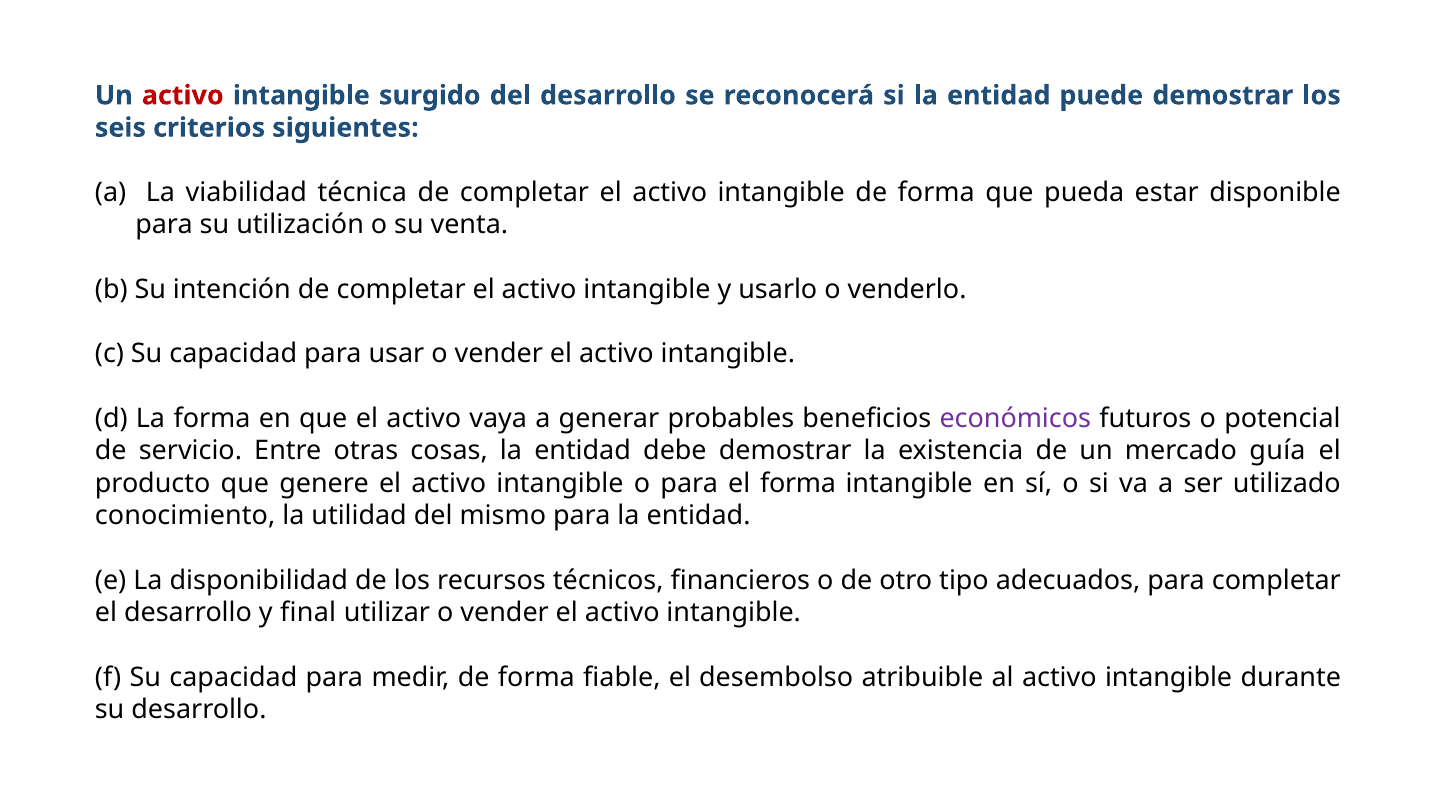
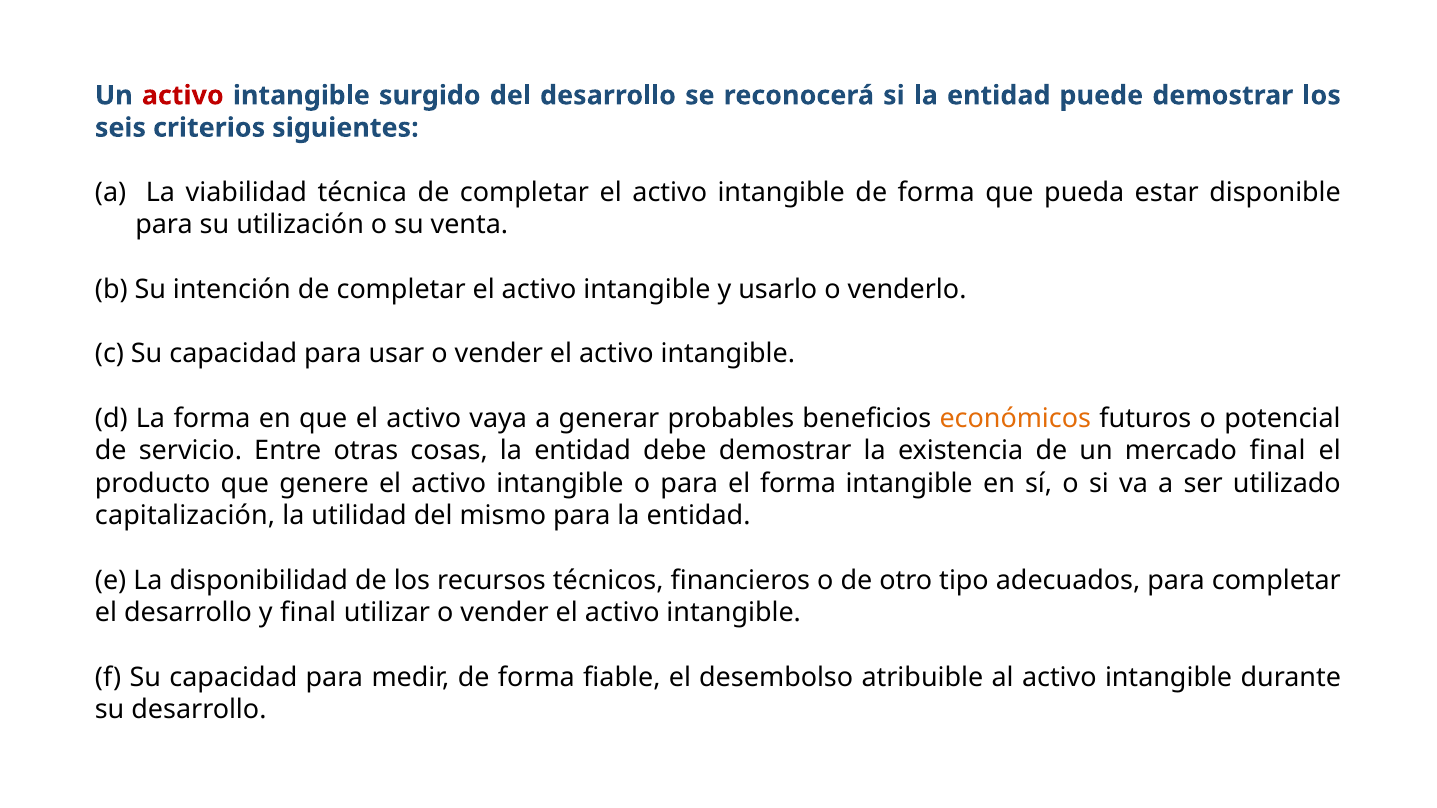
económicos colour: purple -> orange (1015, 419)
mercado guía: guía -> final (1278, 451)
conocimiento: conocimiento -> capitalización (185, 516)
